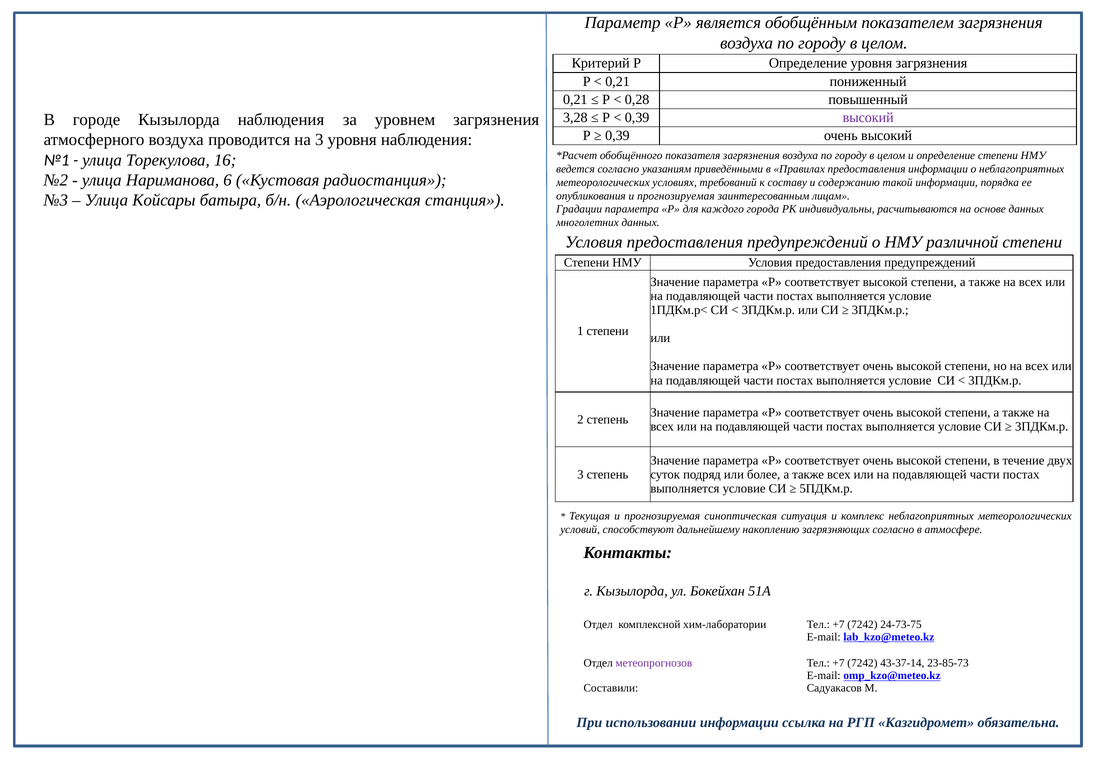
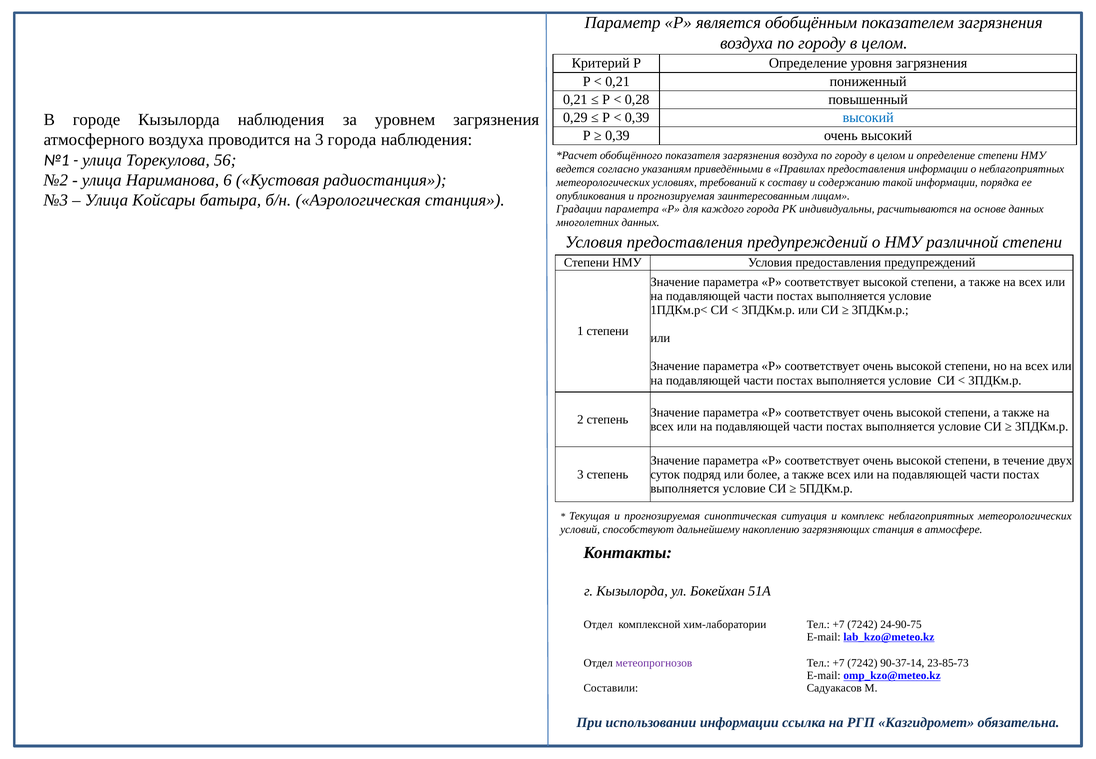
3,28: 3,28 -> 0,29 (575, 118)
высокий colour: purple -> blue (868, 118)
3 уровня: уровня -> города (352, 140)
16: 16 -> 56 (225, 160)
загрязняющих согласно: согласно -> станция (893, 530)
24-73-75: 24-73-75 -> 24-90-75 (901, 624)
43-37-14: 43-37-14 -> 90-37-14 (902, 663)
